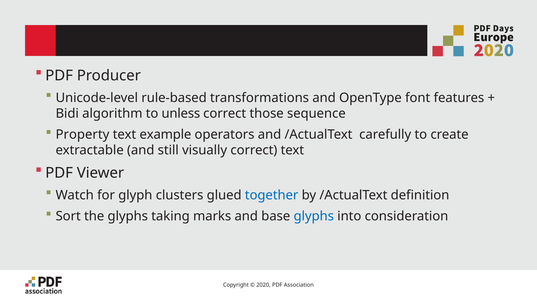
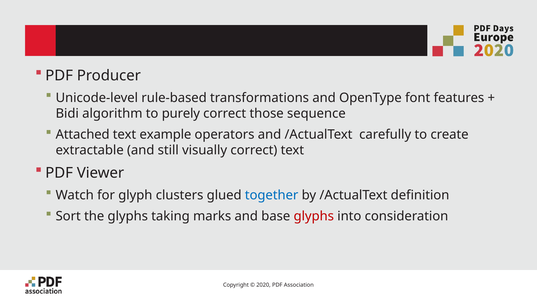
unless: unless -> purely (181, 113)
Property: Property -> Attached (83, 135)
glyphs colour: blue -> red (314, 216)
